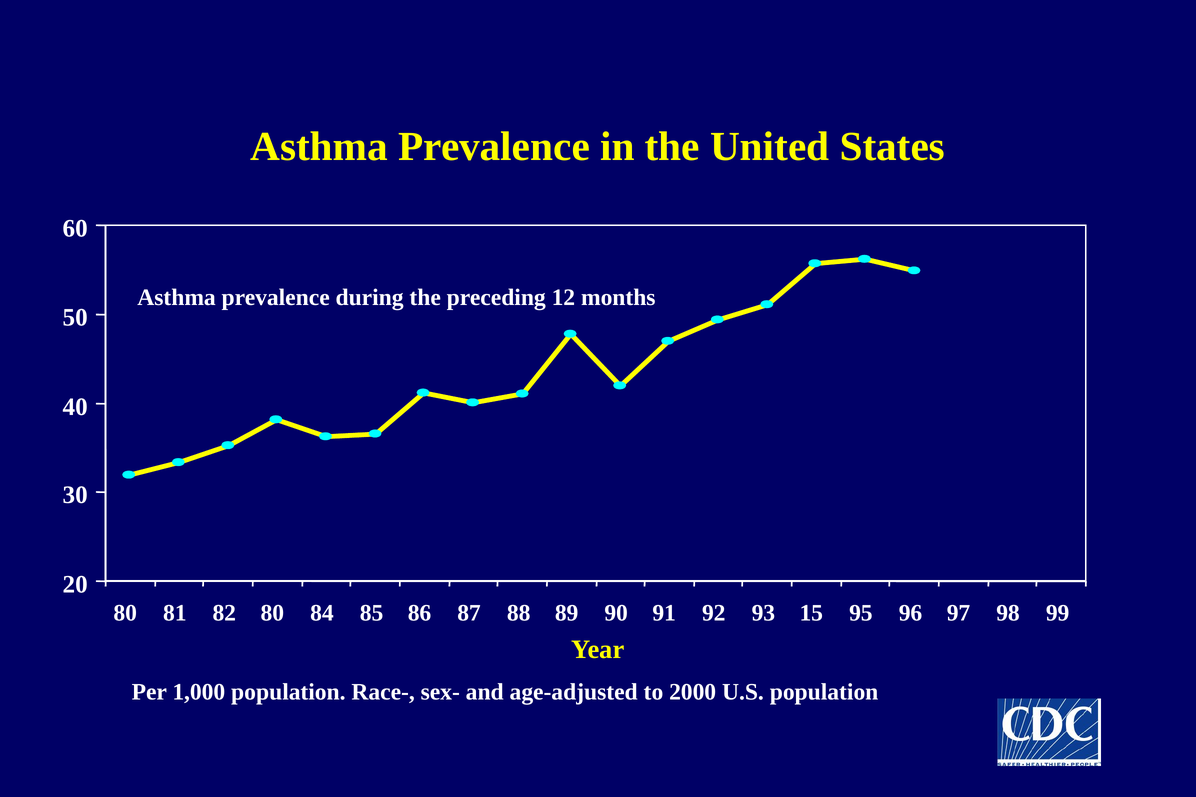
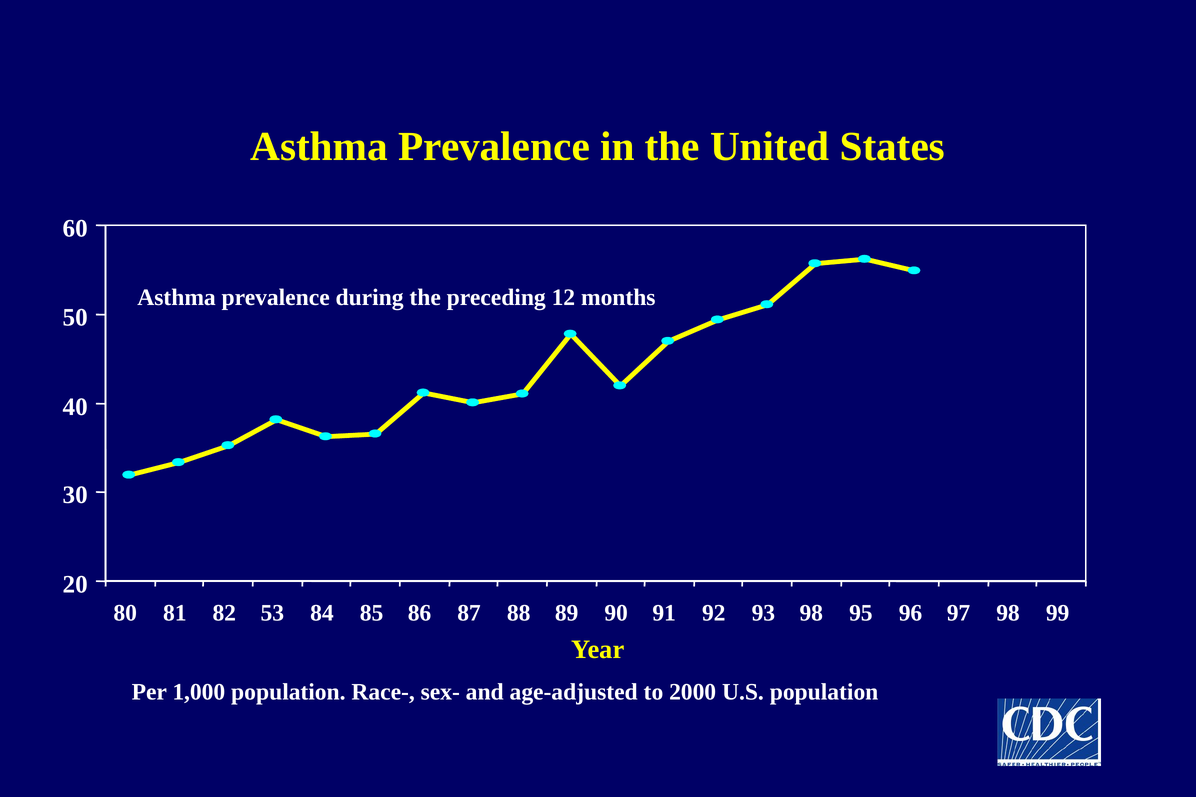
82 80: 80 -> 53 (272, 613)
93 15: 15 -> 98 (811, 613)
